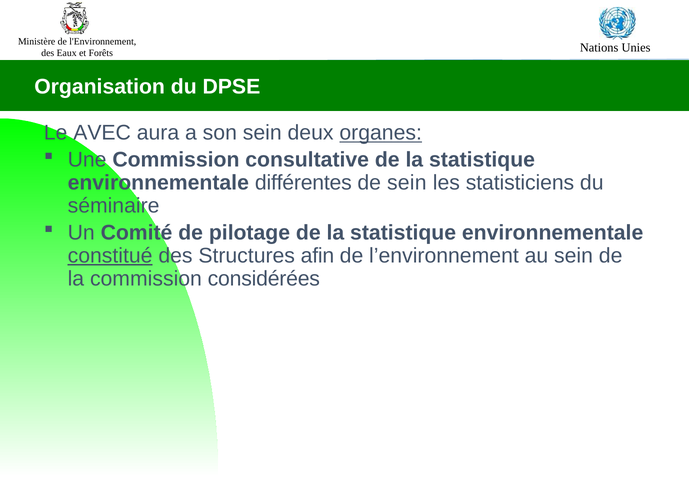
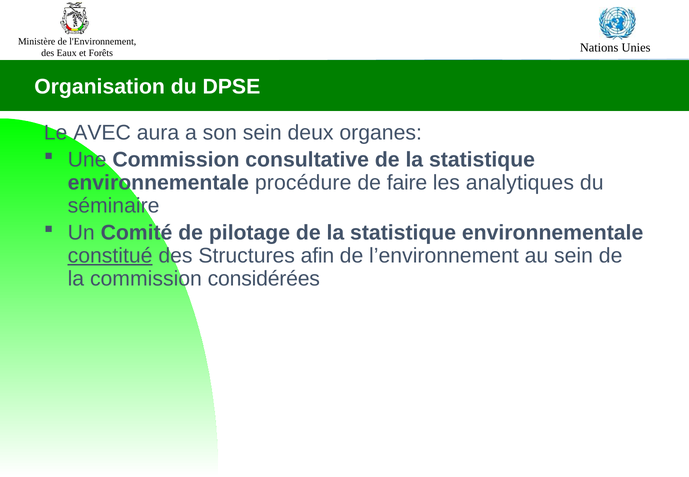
organes underline: present -> none (381, 133)
différentes: différentes -> procédure (303, 183)
de sein: sein -> faire (407, 183)
statisticiens: statisticiens -> analytiques (520, 183)
